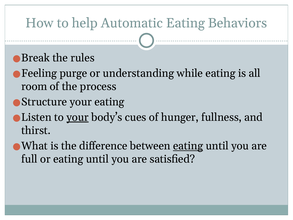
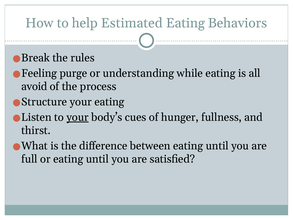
Automatic: Automatic -> Estimated (132, 23)
room: room -> avoid (34, 86)
eating underline: present -> none (188, 146)
